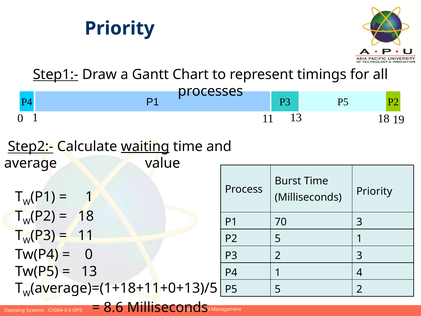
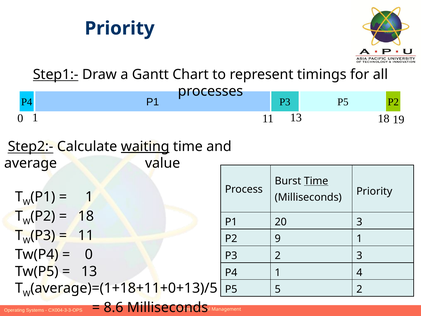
Time underline: none -> present (316, 181)
70: 70 -> 20 (281, 222)
P2 5: 5 -> 9 (278, 239)
